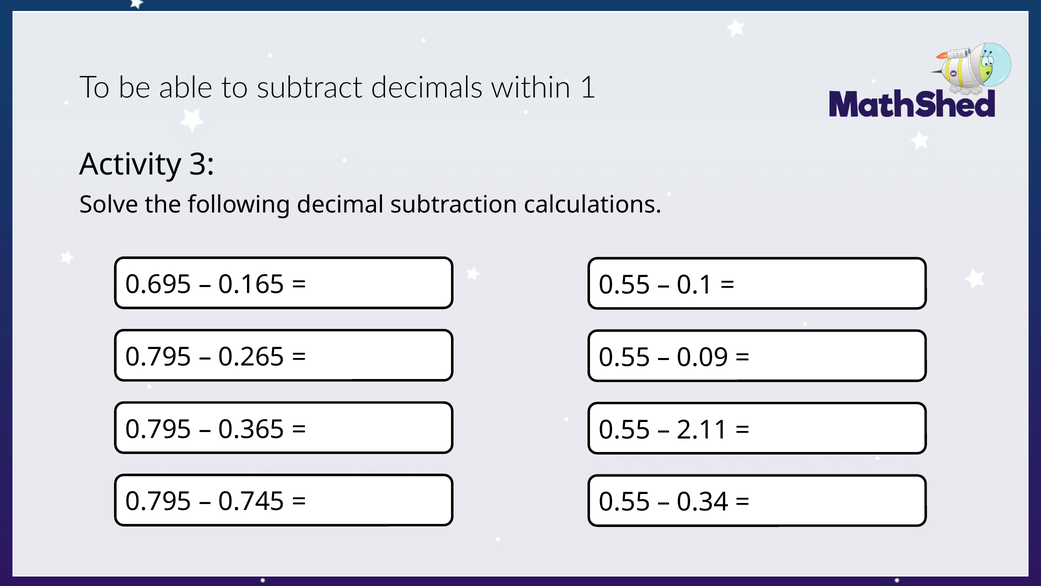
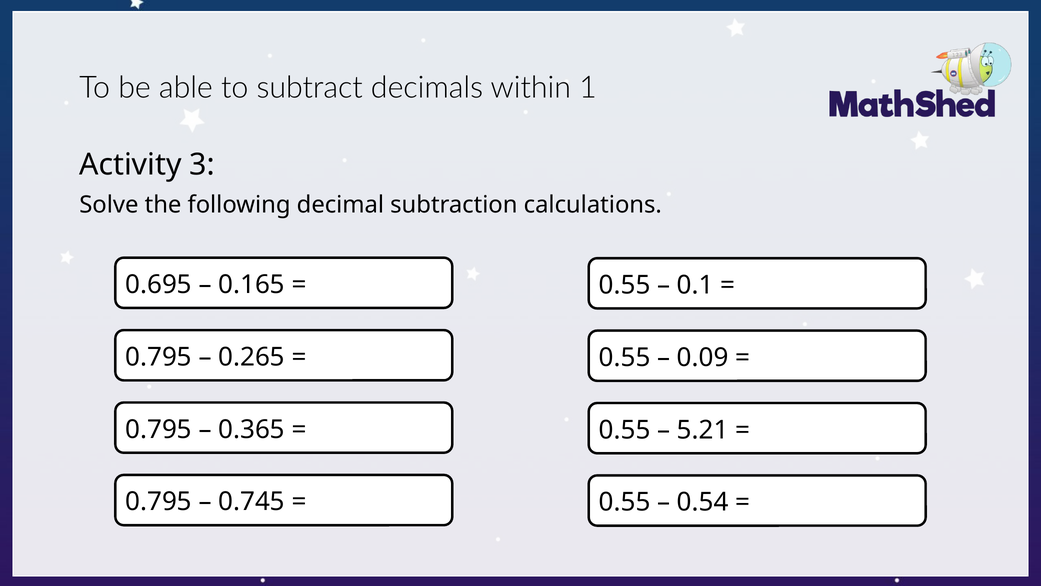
2.11: 2.11 -> 5.21 (703, 430)
0.34: 0.34 -> 0.54 (703, 502)
